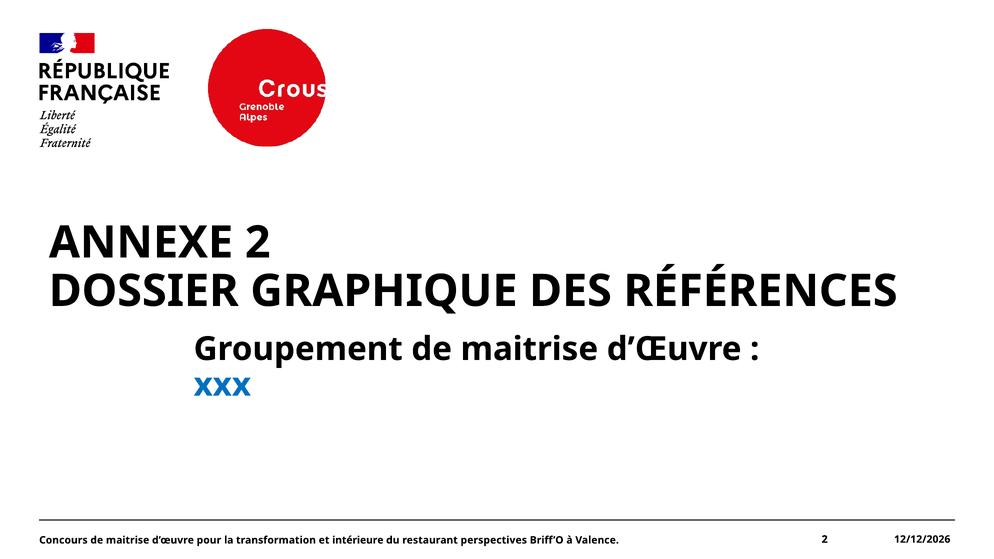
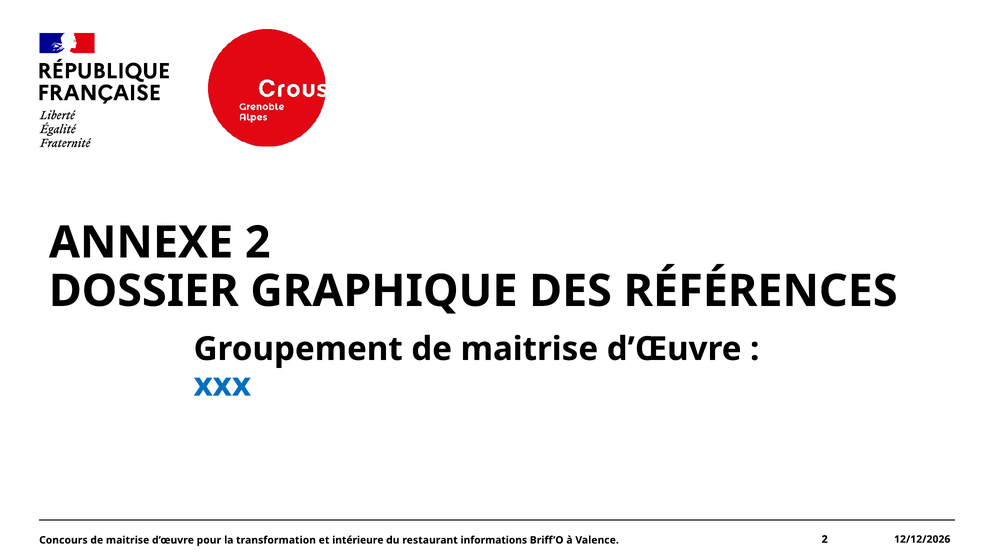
perspectives: perspectives -> informations (494, 540)
